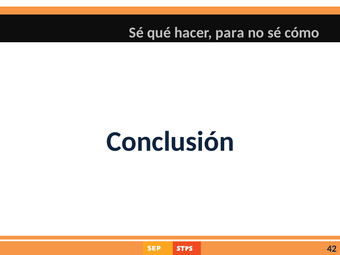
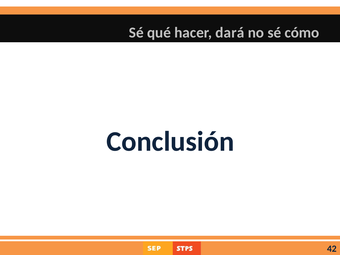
para: para -> dará (230, 33)
